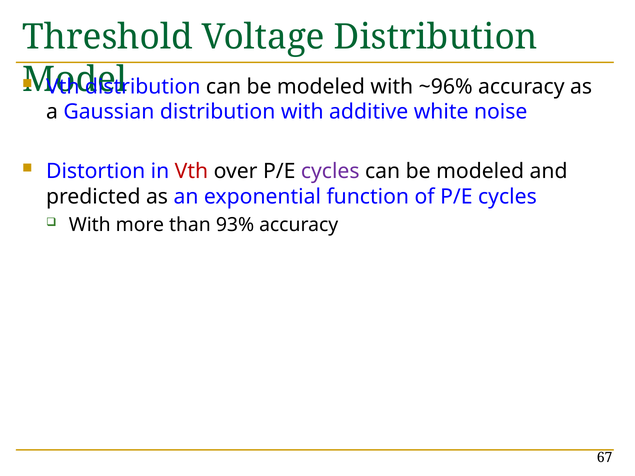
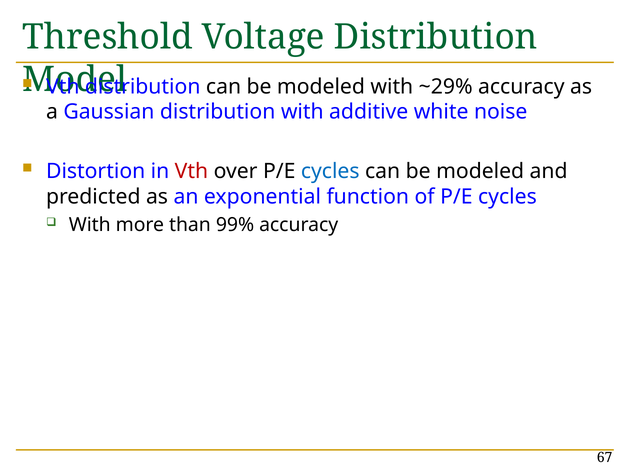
~96%: ~96% -> ~29% (446, 87)
cycles colour: purple -> blue (330, 171)
93%: 93% -> 99% (235, 225)
